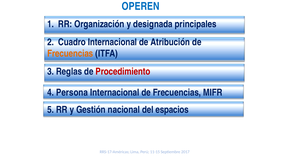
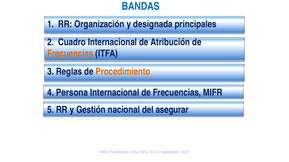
OPEREN: OPEREN -> BANDAS (141, 6)
Procedimiento colour: red -> orange (123, 72)
espacios: espacios -> asegurar (172, 110)
